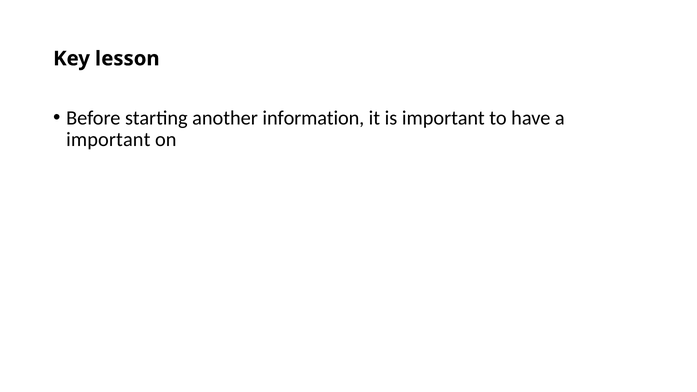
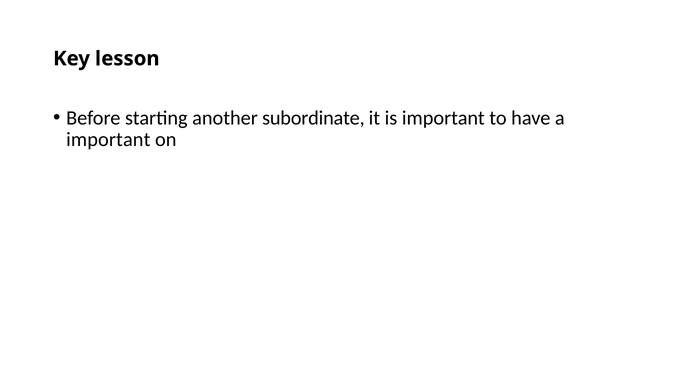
information: information -> subordinate (313, 118)
